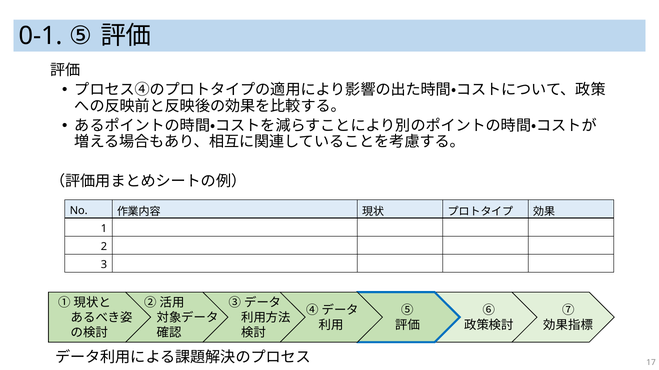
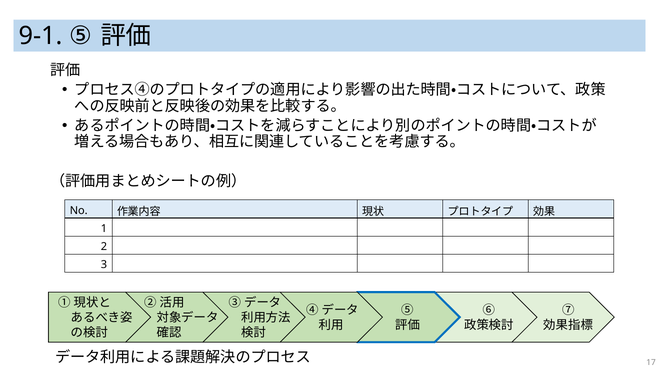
0-1: 0-1 -> 9-1 (41, 36)
